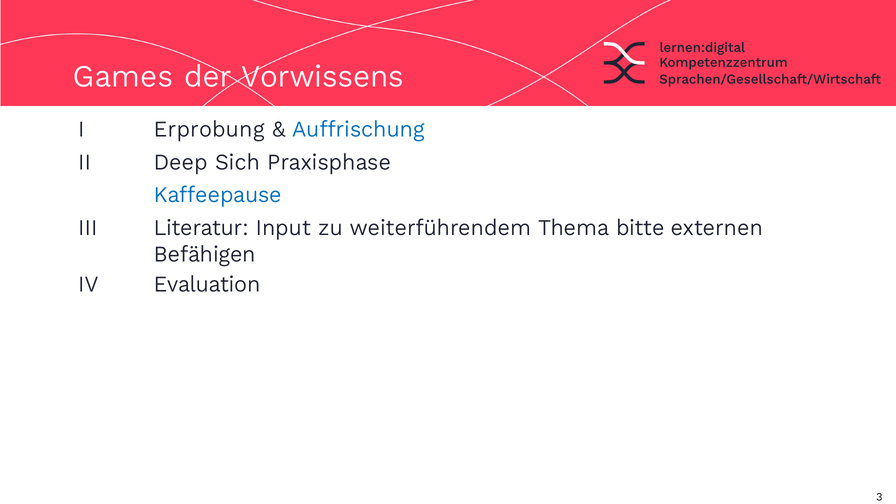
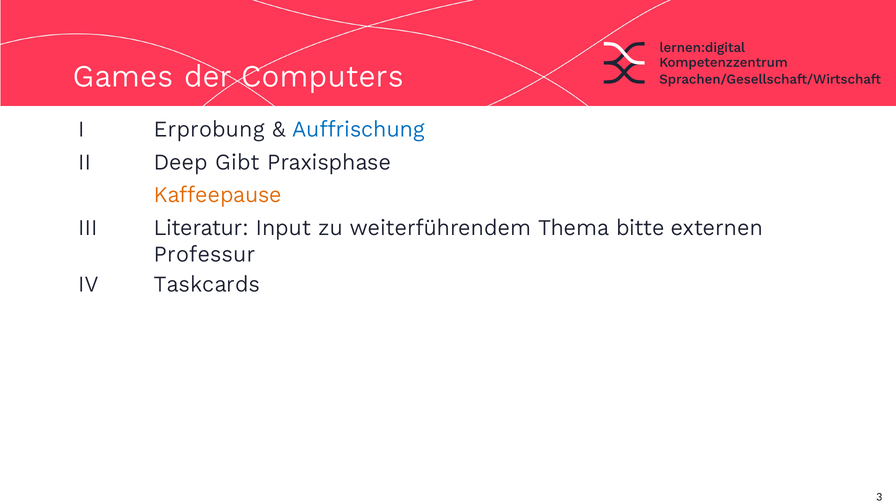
Vorwissens: Vorwissens -> Computers (322, 76)
Sich: Sich -> Gibt (237, 162)
Kaffeepause colour: blue -> orange (218, 195)
Befähigen: Befähigen -> Professur (205, 254)
Evaluation: Evaluation -> Taskcards (207, 284)
